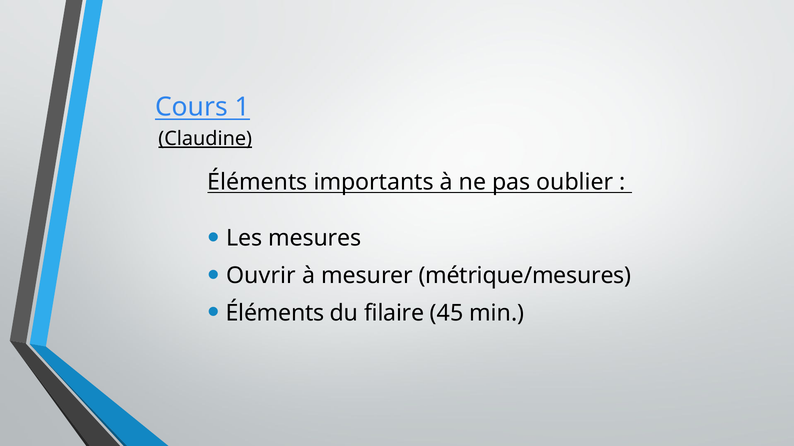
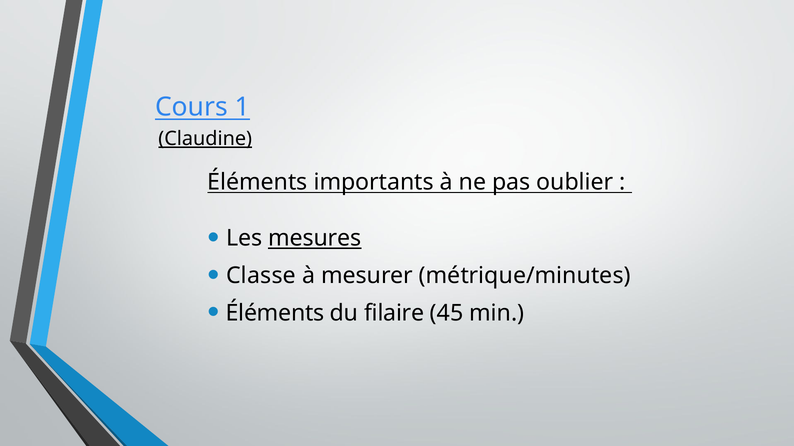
mesures underline: none -> present (315, 239)
Ouvrir: Ouvrir -> Classe (261, 276)
métrique/mesures: métrique/mesures -> métrique/minutes (525, 276)
